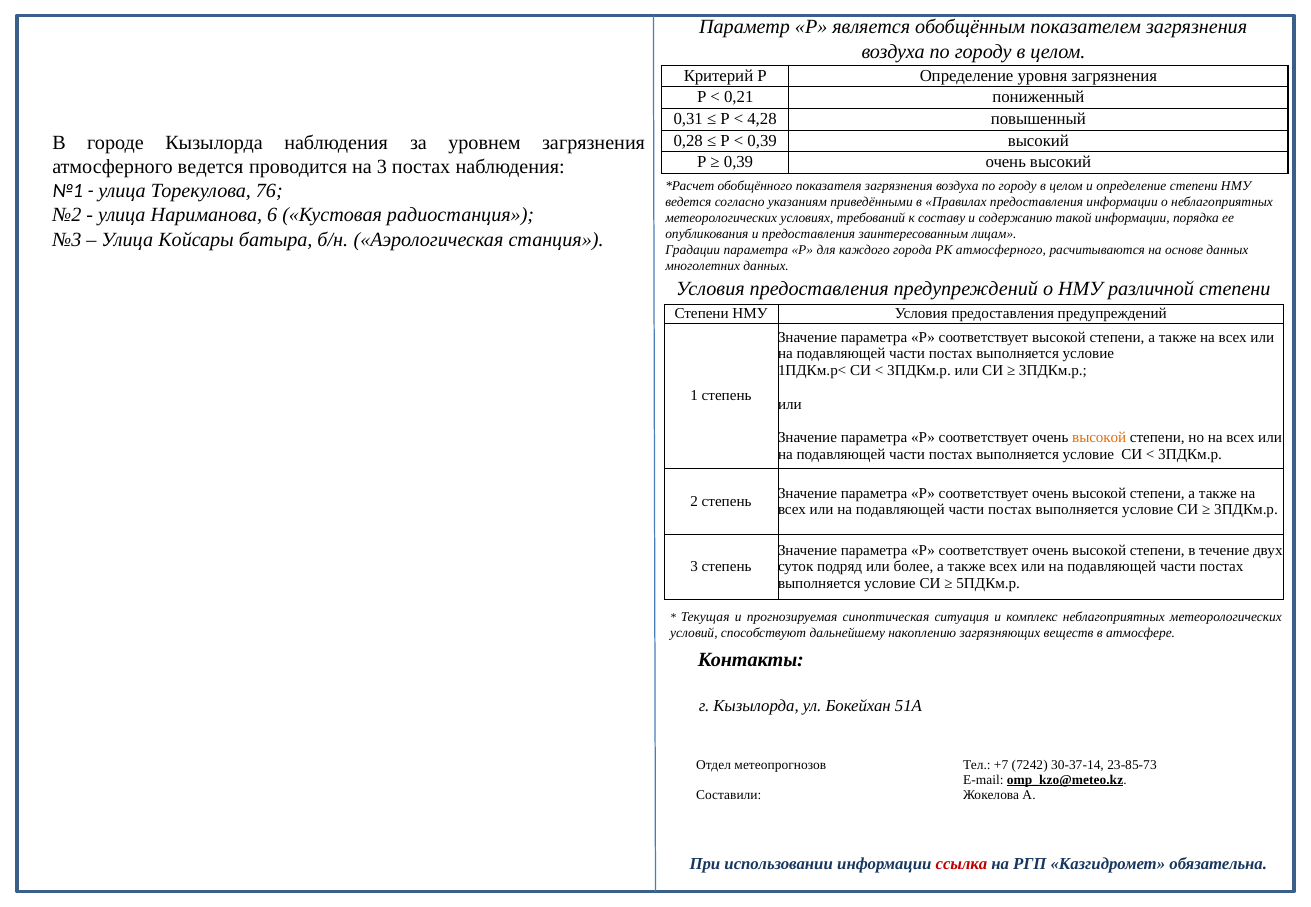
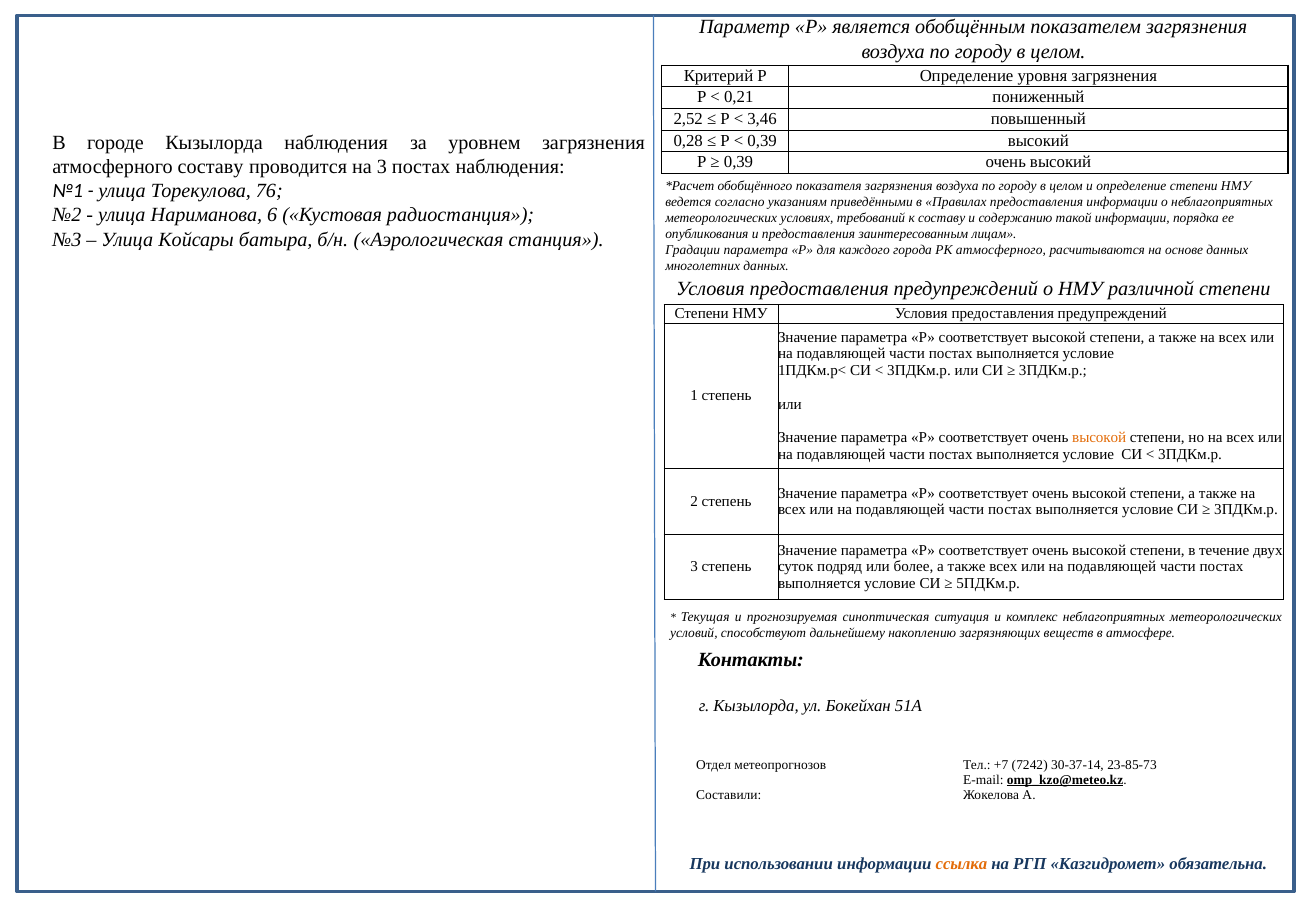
0,31: 0,31 -> 2,52 (688, 119)
4,28: 4,28 -> 3,46 (762, 119)
атмосферного ведется: ведется -> составу (211, 167)
ссылка colour: red -> orange (961, 864)
